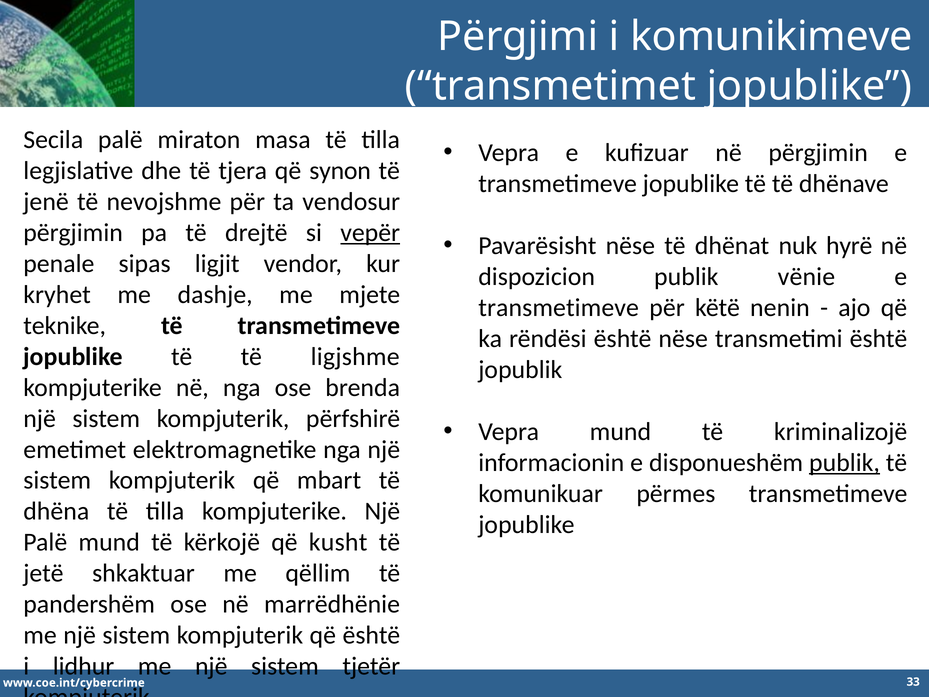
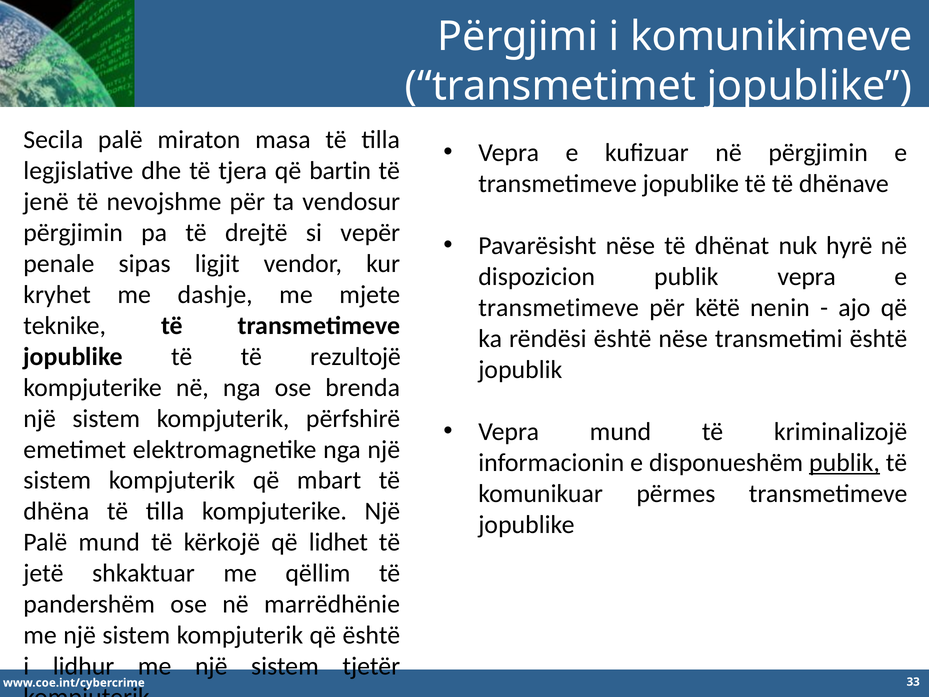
synon: synon -> bartin (340, 171)
vepër underline: present -> none (370, 232)
publik vënie: vënie -> vepra (807, 277)
ligjshme: ligjshme -> rezultojë (355, 356)
kusht: kusht -> lidhet (338, 542)
